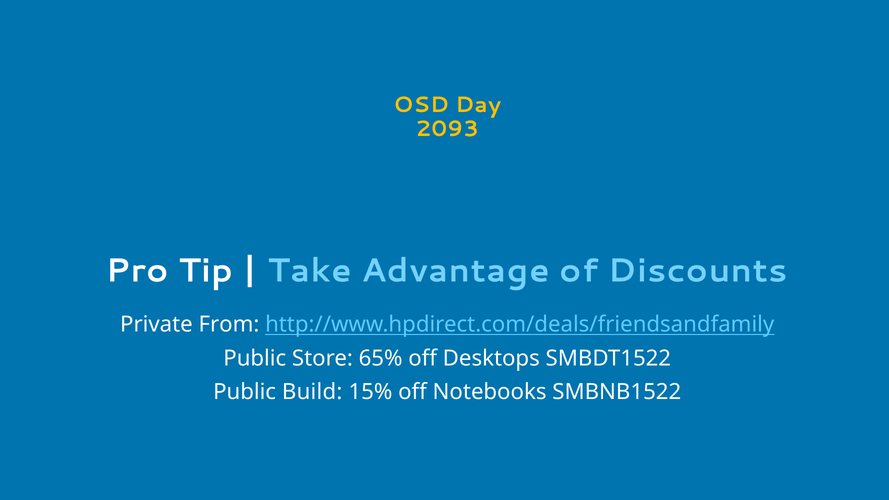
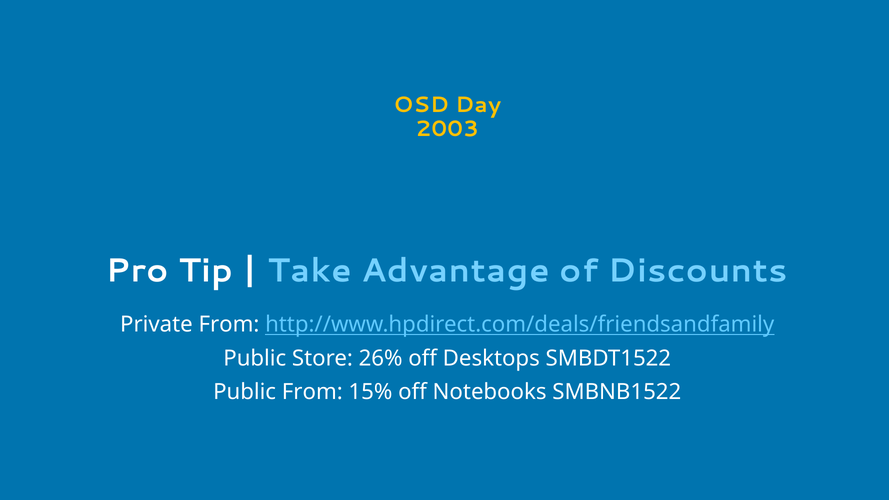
2093: 2093 -> 2003 (447, 129)
65%: 65% -> 26% (381, 358)
Public Build: Build -> From (312, 392)
